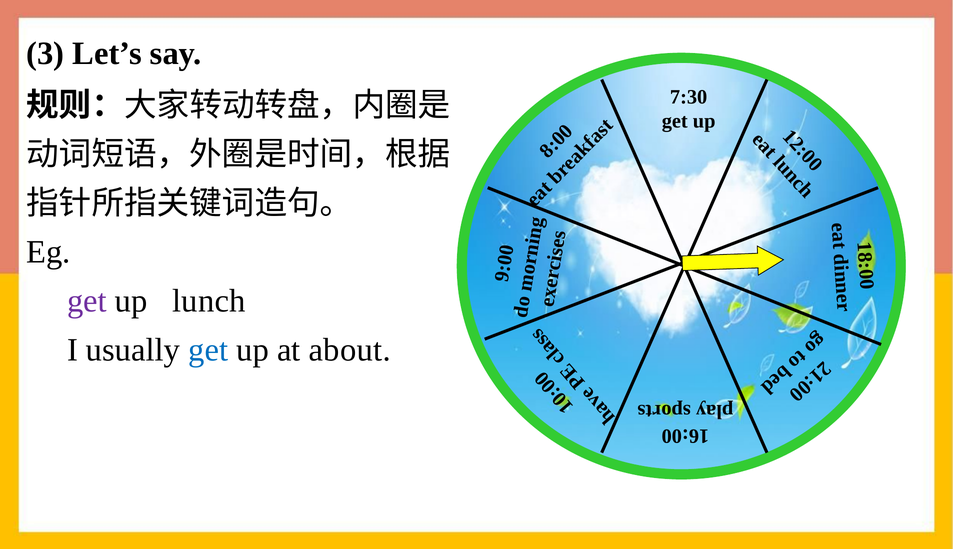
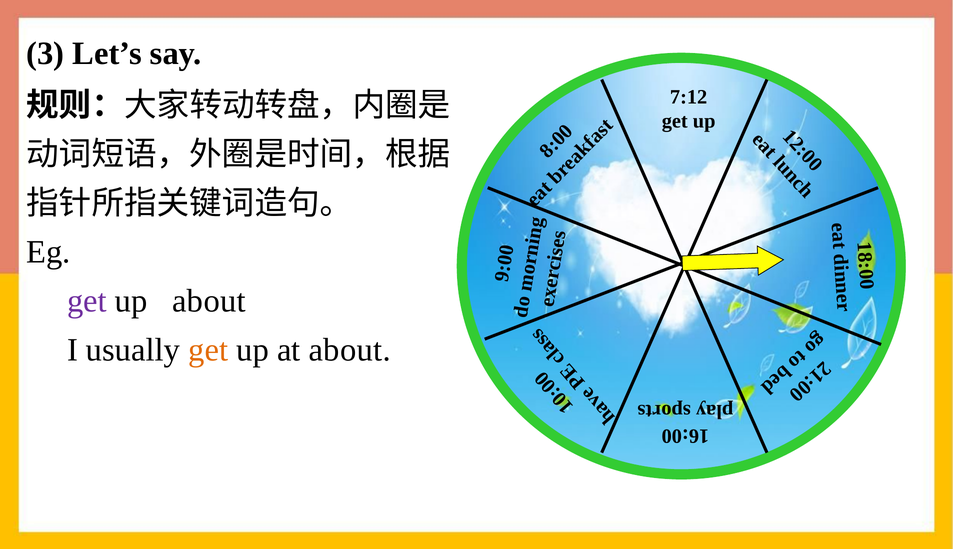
7:30: 7:30 -> 7:12 (689, 97)
up lunch: lunch -> about (209, 301)
get colour: blue -> orange (208, 350)
